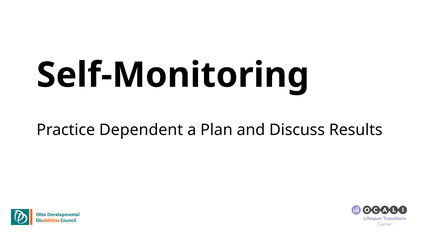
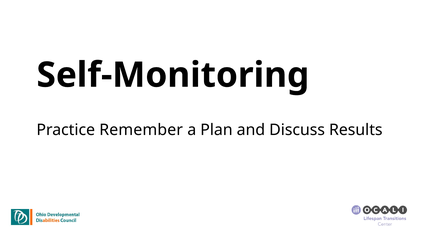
Dependent: Dependent -> Remember (141, 130)
